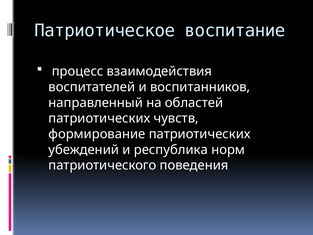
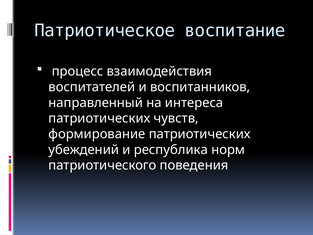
областей: областей -> интереса (194, 103)
